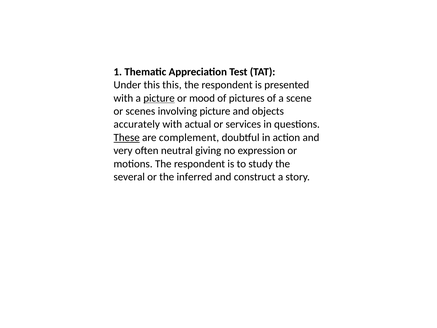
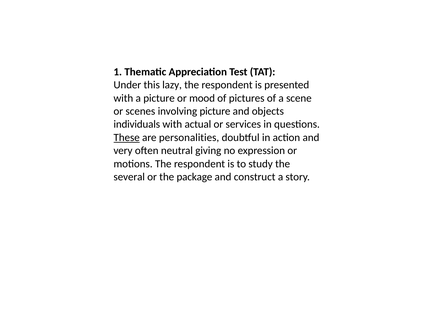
this this: this -> lazy (172, 85)
picture underline: present -> none (159, 98)
accurately: accurately -> individuals (137, 124)
complement: complement -> personalities (189, 137)
inferred: inferred -> package (194, 177)
